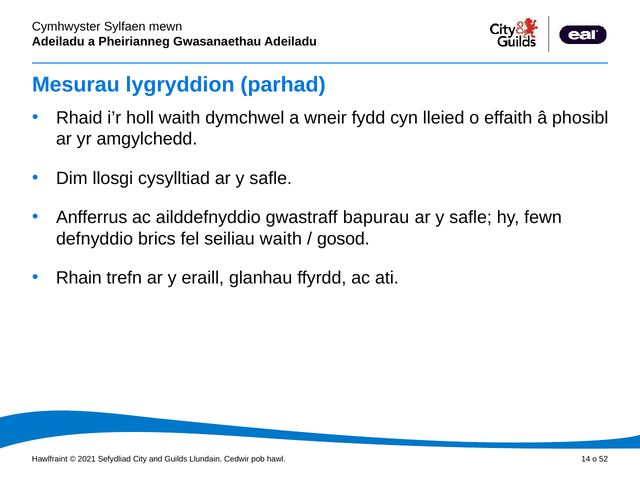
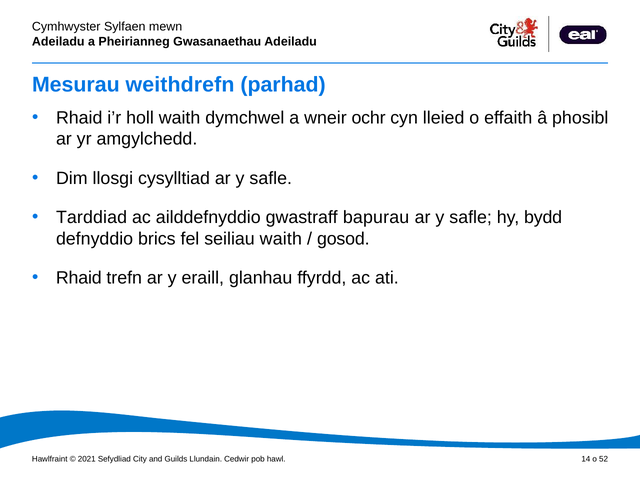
lygryddion: lygryddion -> weithdrefn (180, 85)
fydd: fydd -> ochr (369, 118)
Anfferrus: Anfferrus -> Tarddiad (92, 217)
fewn: fewn -> bydd (543, 217)
Rhain: Rhain -> Rhaid (79, 278)
